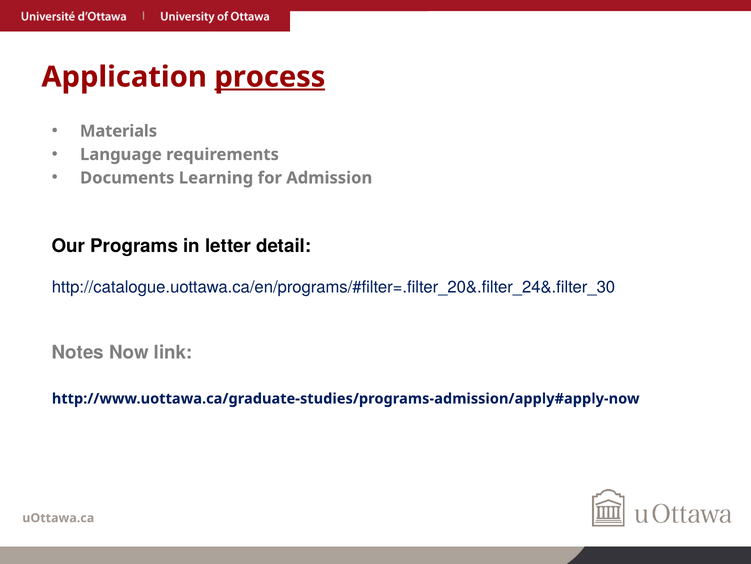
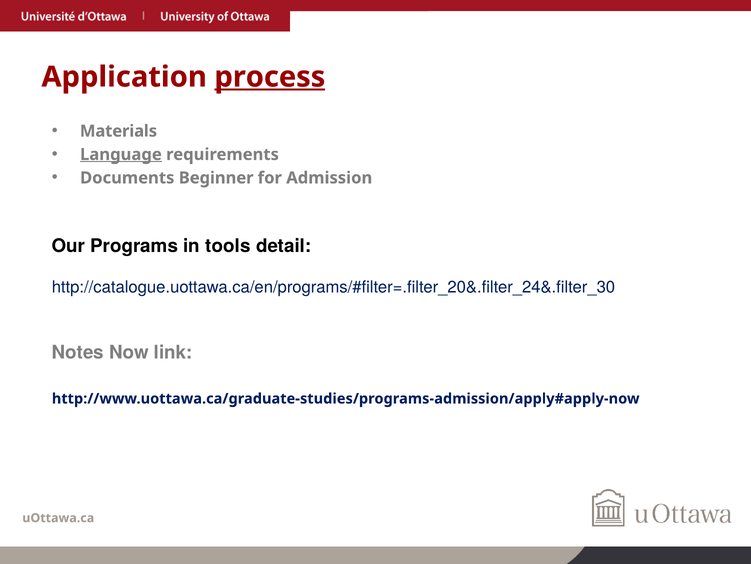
Language underline: none -> present (121, 154)
Learning: Learning -> Beginner (216, 178)
letter: letter -> tools (228, 246)
